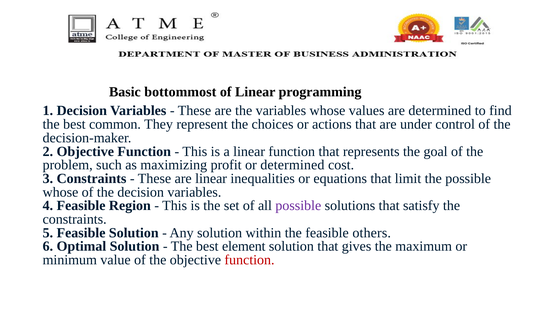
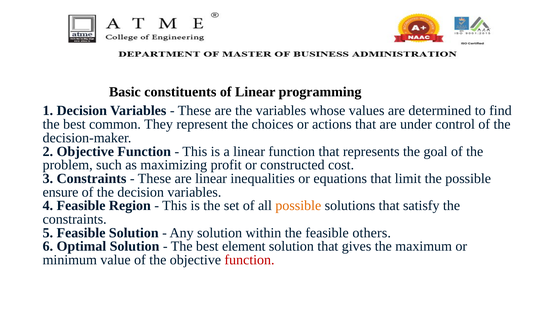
bottommost: bottommost -> constituents (180, 92)
or determined: determined -> constructed (292, 165)
whose: whose -> ensure (61, 192)
possible colour: purple -> orange (298, 206)
